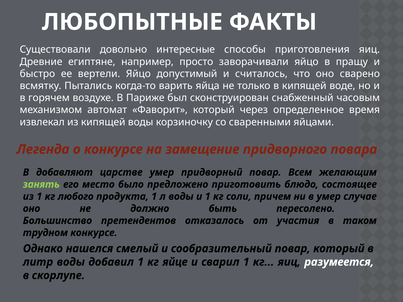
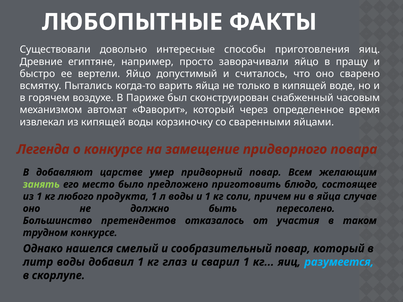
в умер: умер -> яйца (329, 197)
яйце: яйце -> глаз (175, 262)
разумеется colour: white -> light blue (339, 262)
